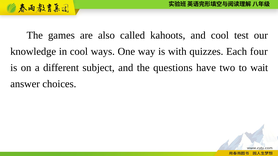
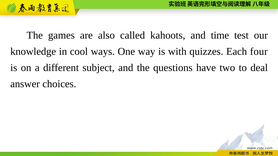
and cool: cool -> time (220, 35)
wait: wait -> deal (259, 68)
